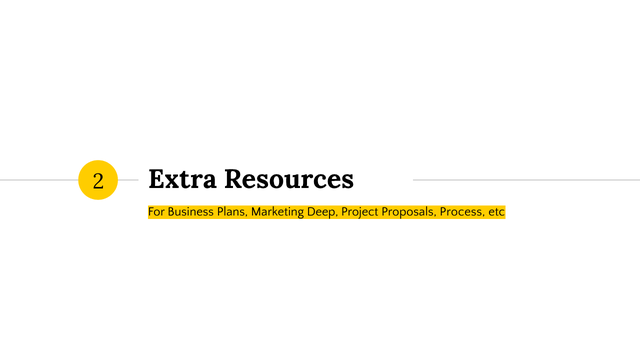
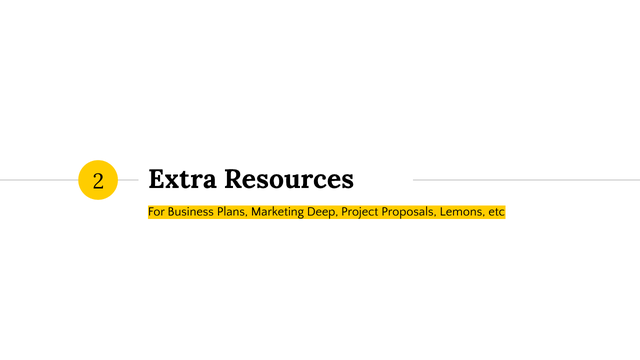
Process: Process -> Lemons (463, 212)
